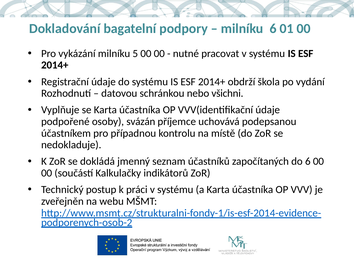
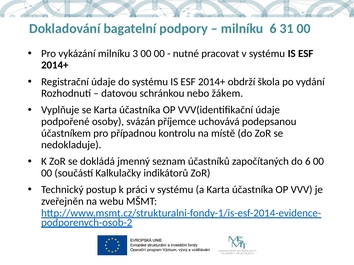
01: 01 -> 31 (287, 29)
5: 5 -> 3 (135, 54)
všichni: všichni -> žákem (227, 94)
